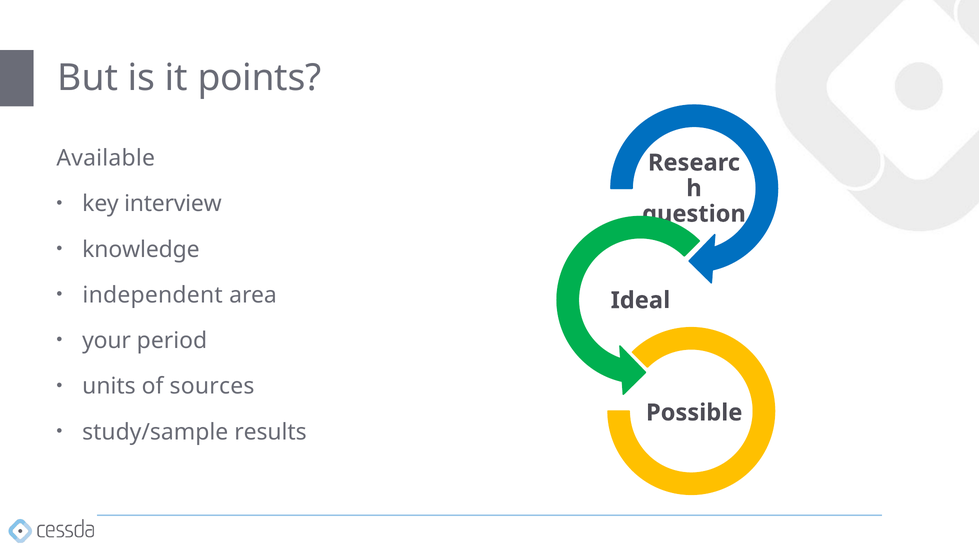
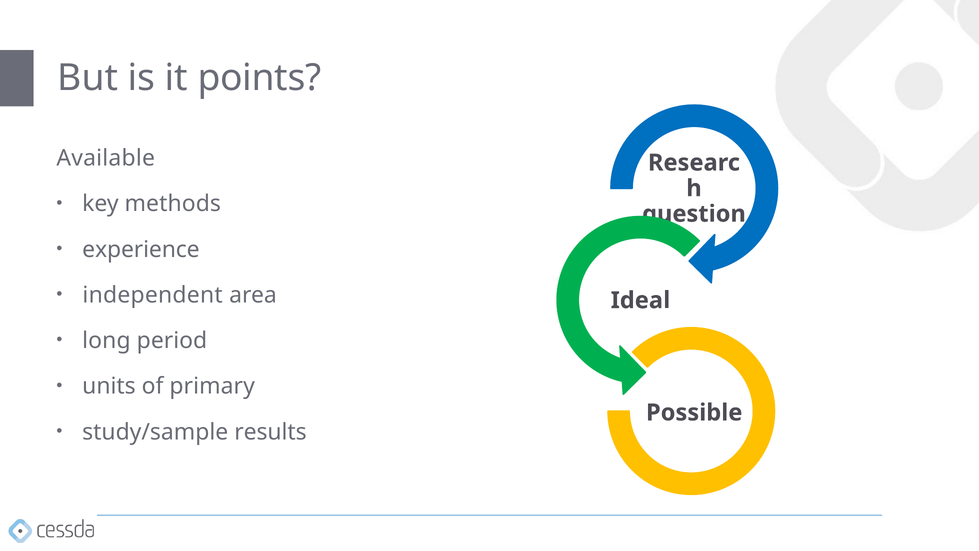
interview: interview -> methods (173, 204)
knowledge: knowledge -> experience (141, 249)
your: your -> long (106, 341)
sources: sources -> primary (212, 386)
